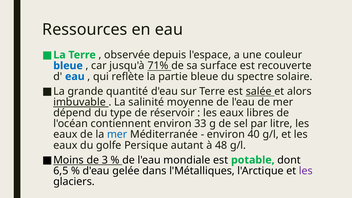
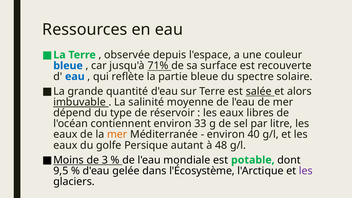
mer colour: blue -> orange (117, 134)
6,5: 6,5 -> 9,5 (61, 171)
l'Métalliques: l'Métalliques -> l'Écosystème (202, 171)
